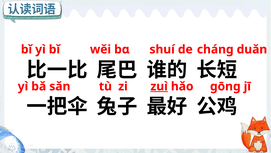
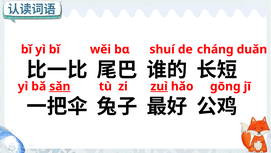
sǎn underline: none -> present (60, 86)
